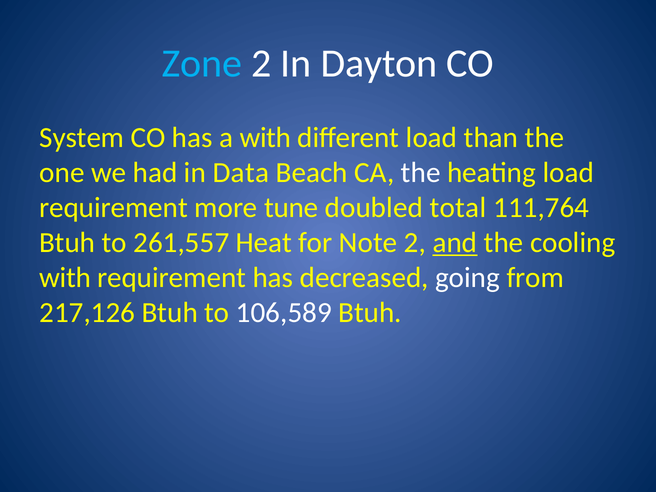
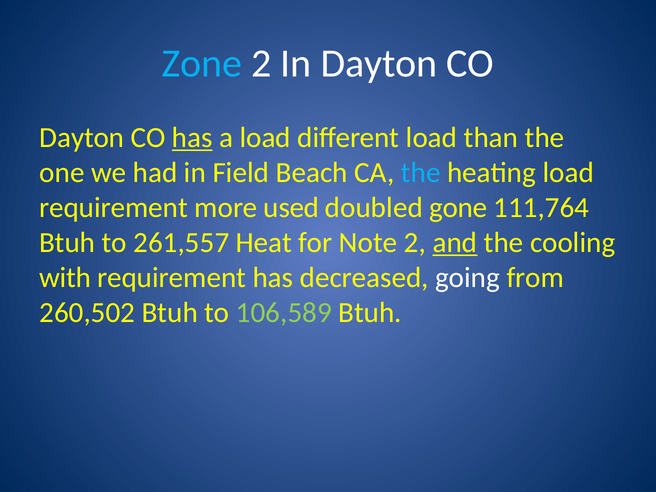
System: System -> Dayton (82, 138)
has underline: none -> present (192, 138)
a with: with -> load (265, 138)
Data: Data -> Field (241, 173)
the colour: white -> light blue (421, 173)
tune: tune -> used (291, 208)
total: total -> gone (458, 208)
217,126: 217,126 -> 260,502 (87, 313)
106,589 colour: white -> light green (284, 313)
